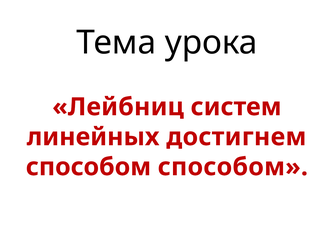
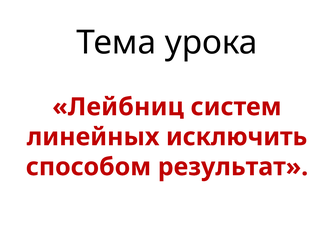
достигнем: достигнем -> исключить (237, 137)
способом способом: способом -> результат (233, 167)
